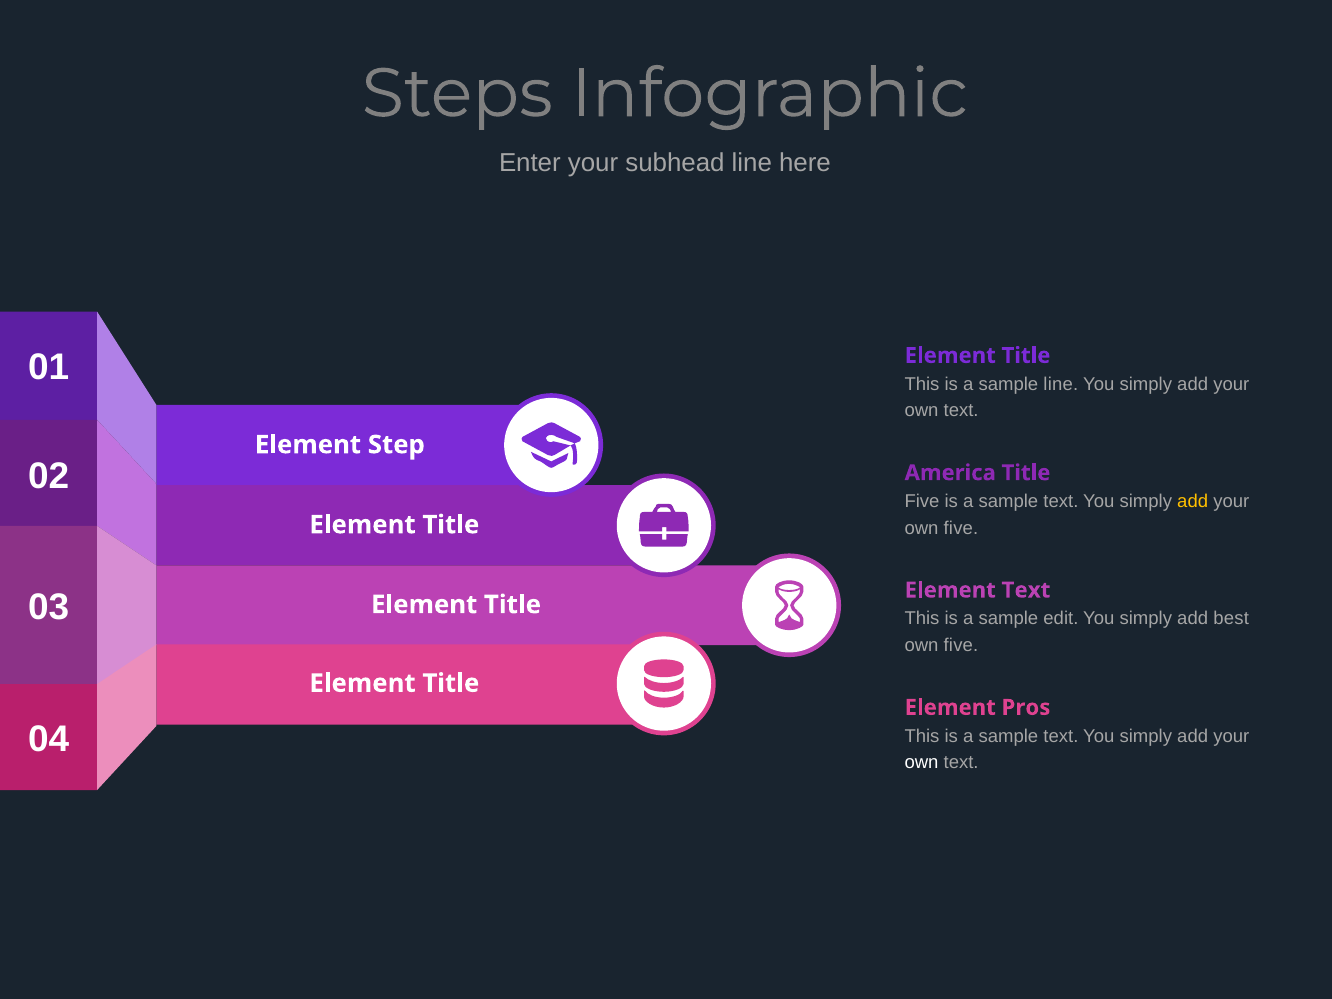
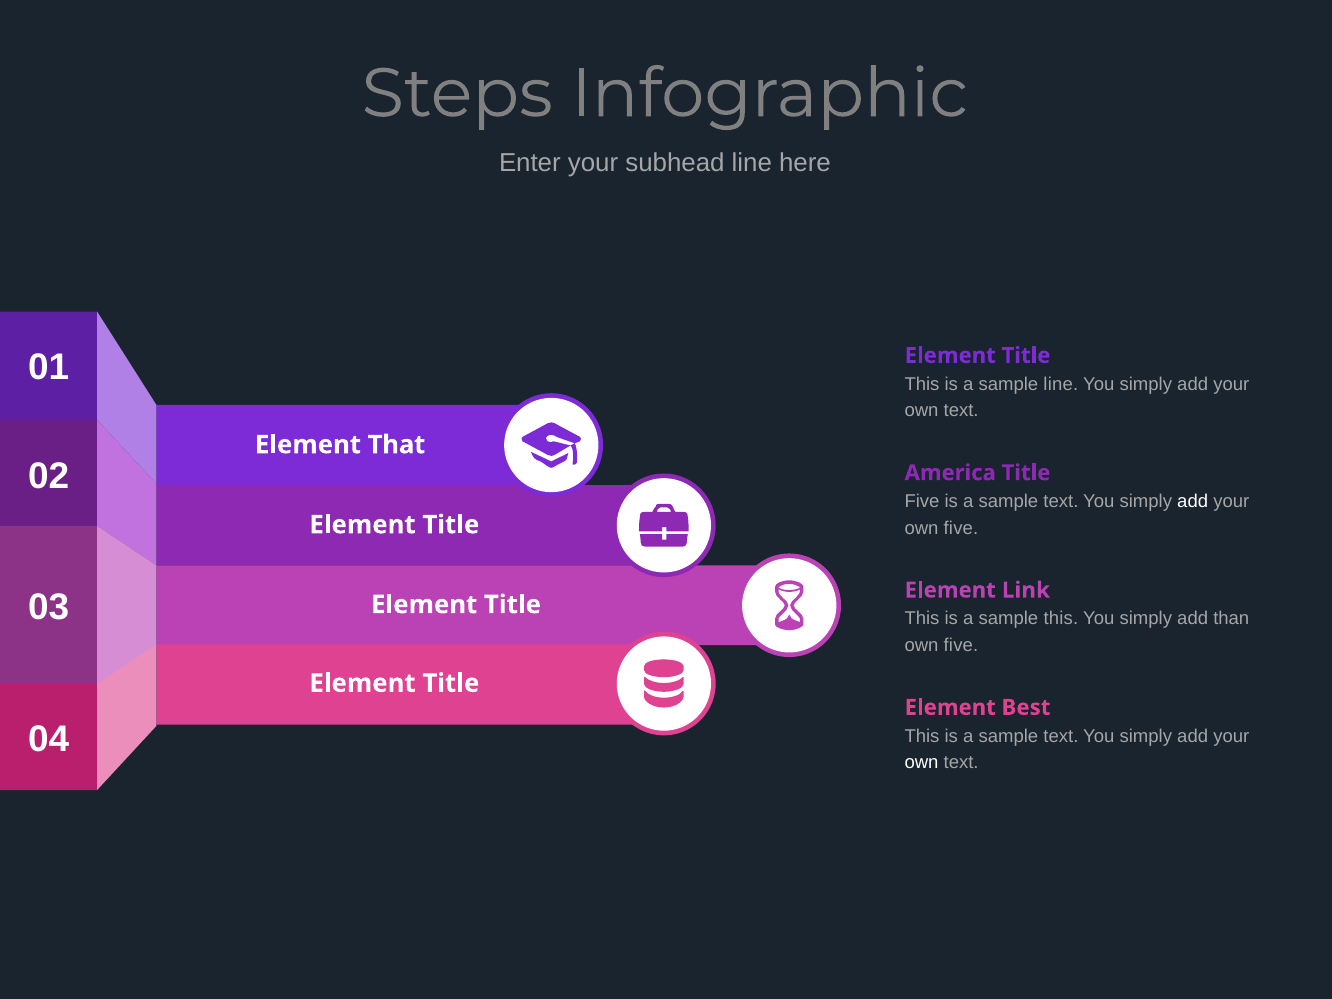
Step: Step -> That (396, 445)
add colour: yellow -> white (1193, 501)
Element Text: Text -> Link (1026, 590)
sample edit: edit -> this (1061, 619)
best: best -> than (1231, 619)
Pros: Pros -> Best (1026, 707)
